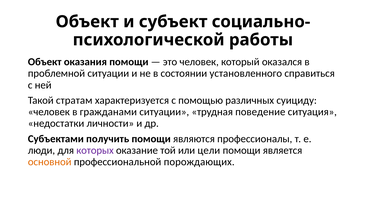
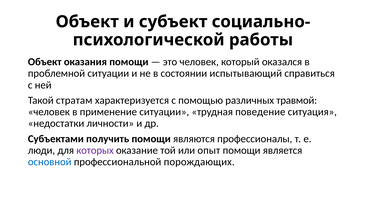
установленного: установленного -> испытывающий (246, 73)
суициду: суициду -> травмой (297, 100)
гражданами: гражданами -> применение (108, 112)
цели: цели -> опыт (209, 150)
основной colour: orange -> blue (50, 162)
